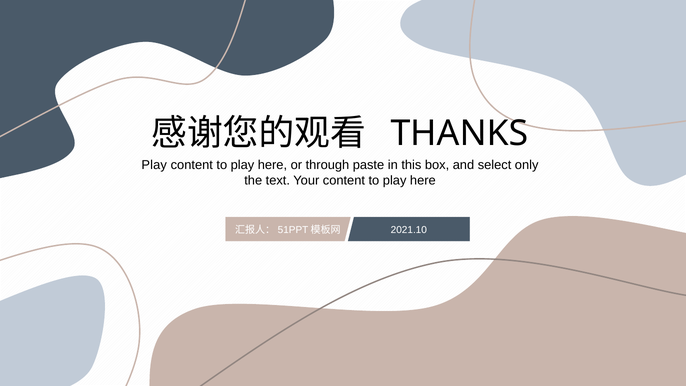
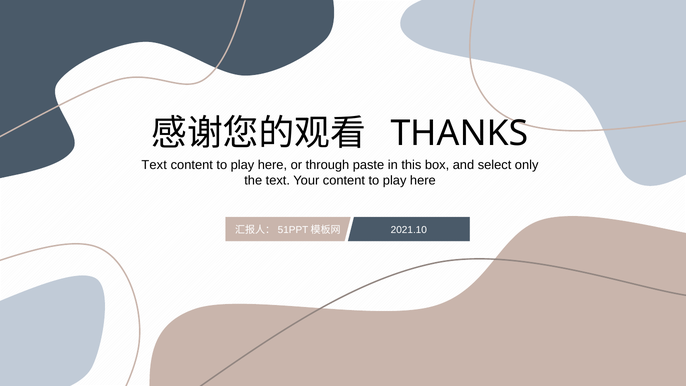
Play: Play -> Text (154, 165)
